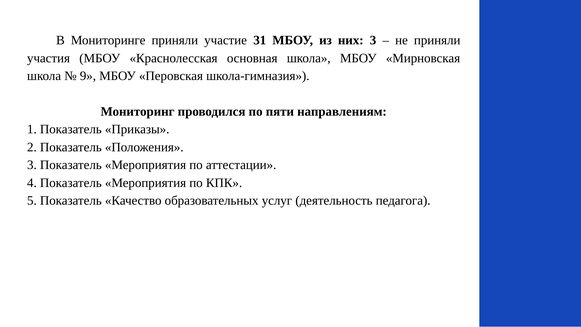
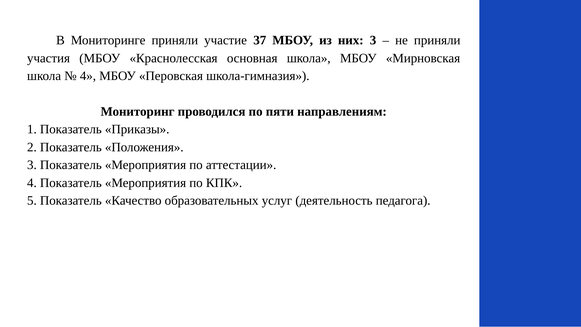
31: 31 -> 37 (260, 40)
9: 9 -> 4 (88, 76)
